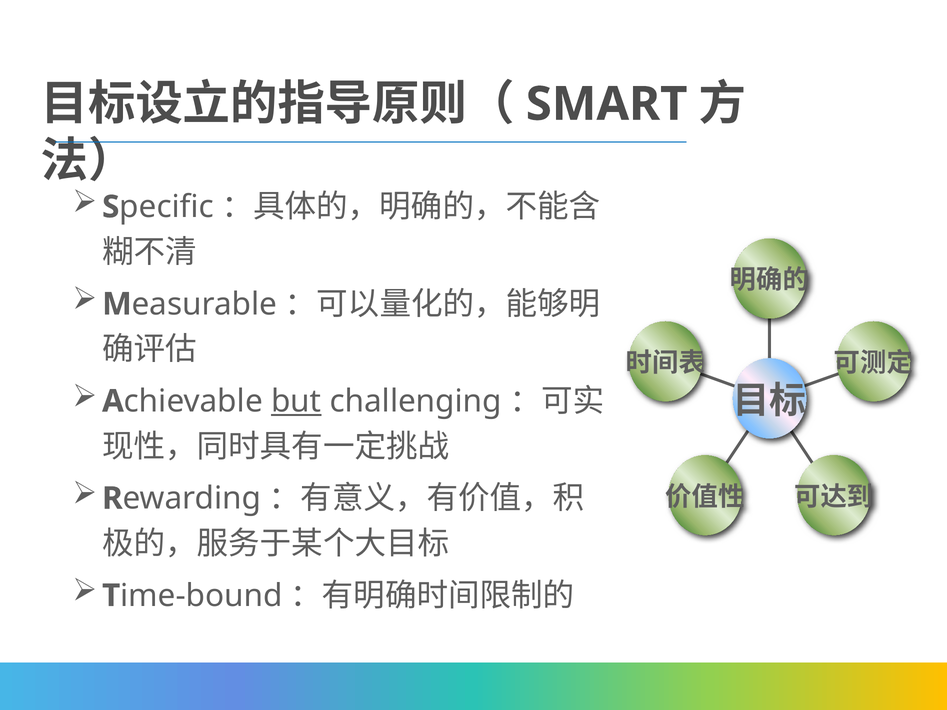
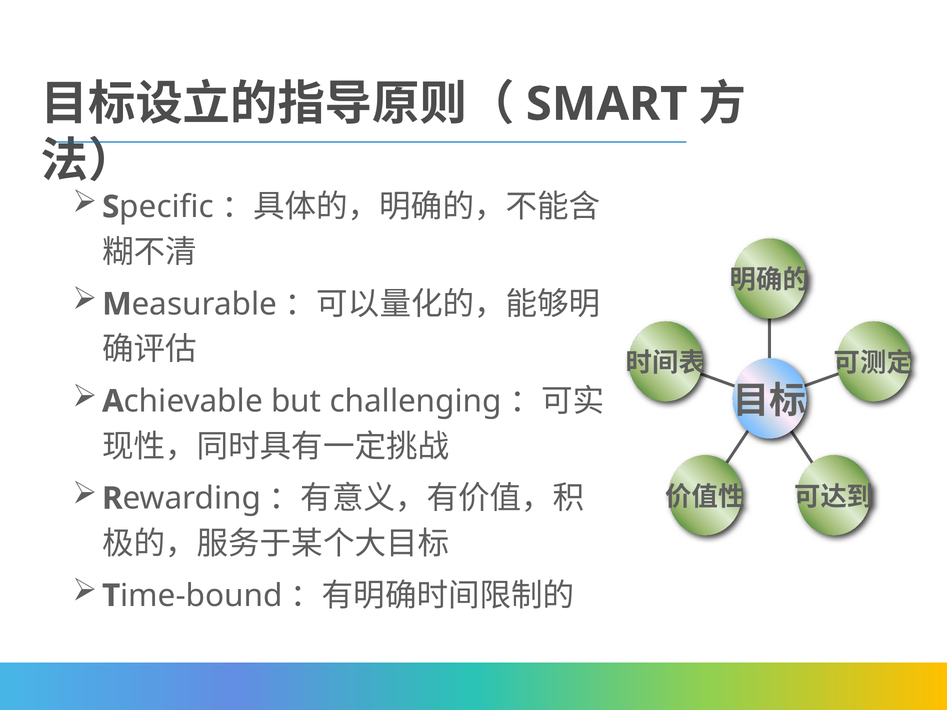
but underline: present -> none (296, 401)
